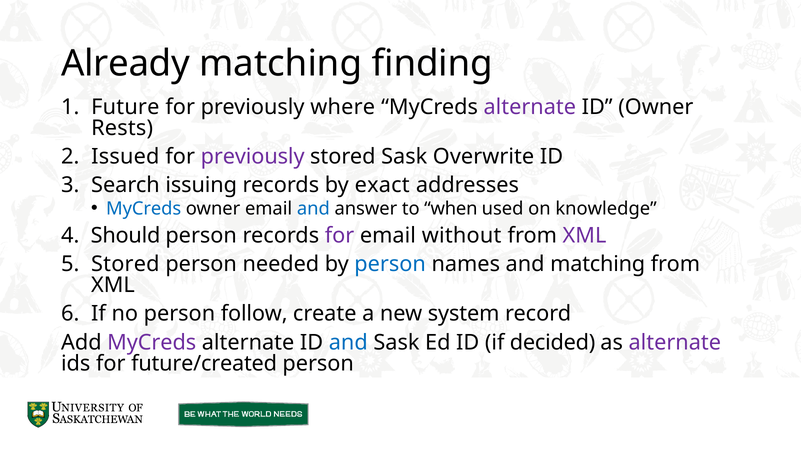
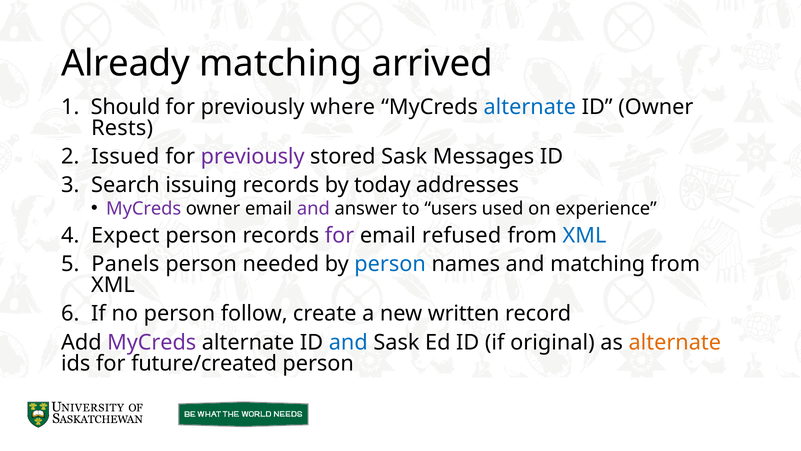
finding: finding -> arrived (432, 64)
Future: Future -> Should (126, 107)
alternate colour: purple -> blue (530, 107)
Overwrite: Overwrite -> Messages (484, 157)
exact: exact -> today (382, 185)
MyCreds colour: blue -> purple (144, 208)
and colour: blue -> purple (313, 208)
when: when -> users (451, 208)
knowledge: knowledge -> experience (606, 208)
Should: Should -> Expect (125, 235)
without: without -> refused (462, 235)
XML colour: purple -> blue (584, 235)
Stored: Stored -> Panels (125, 264)
system: system -> written (464, 313)
decided: decided -> original (552, 342)
alternate colour: purple -> orange (675, 342)
